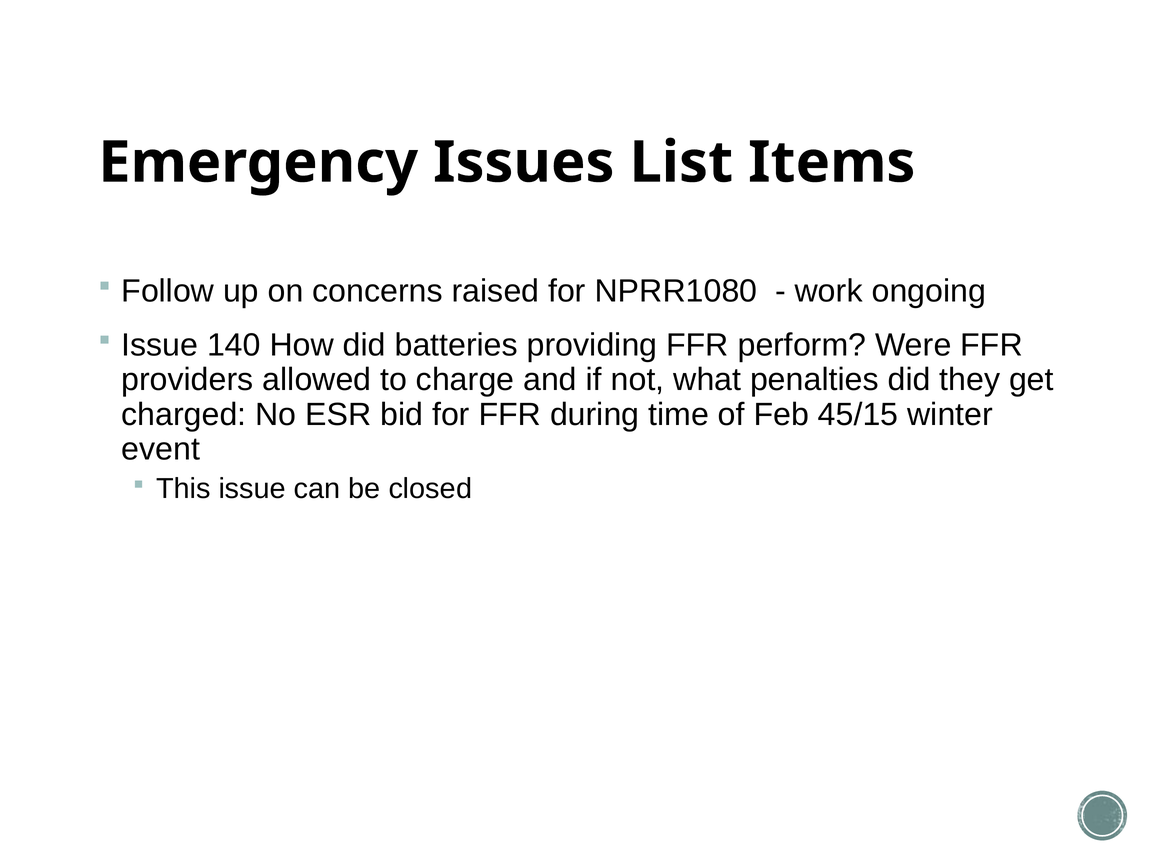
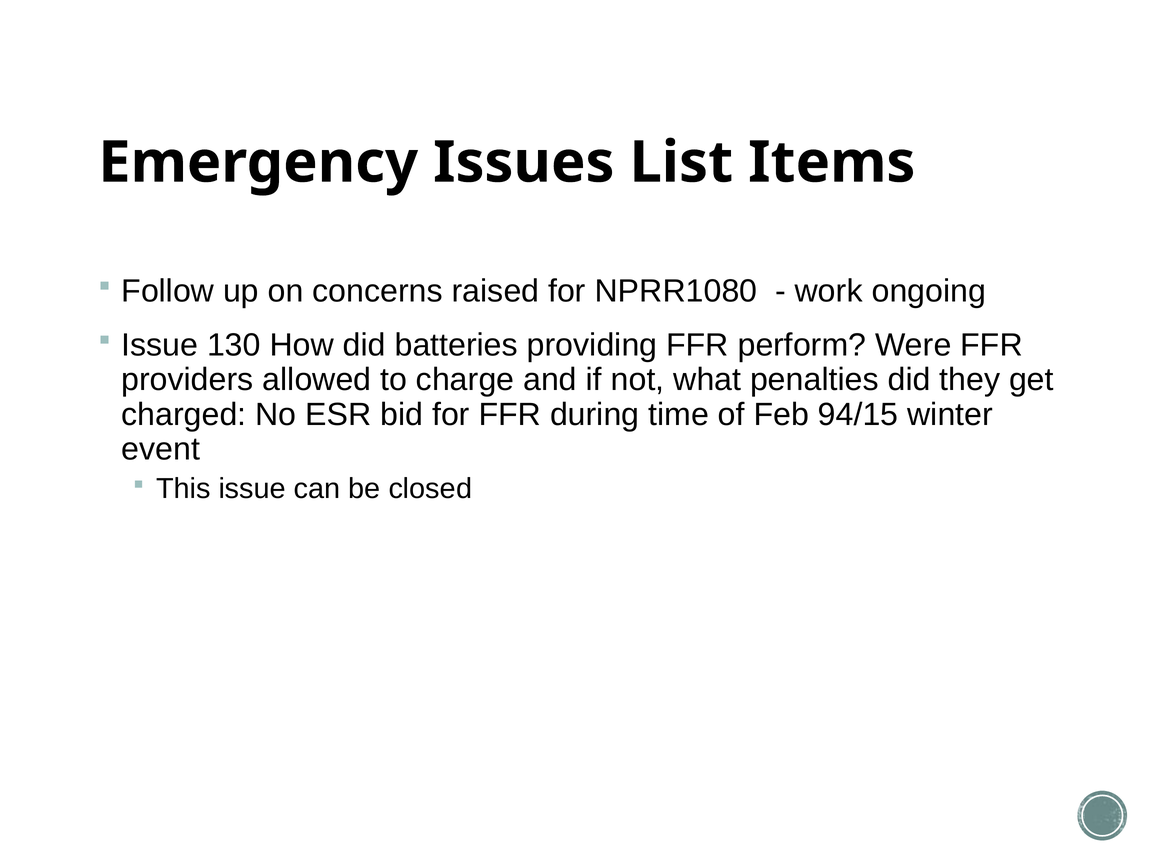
140: 140 -> 130 (234, 345)
45/15: 45/15 -> 94/15 (858, 415)
